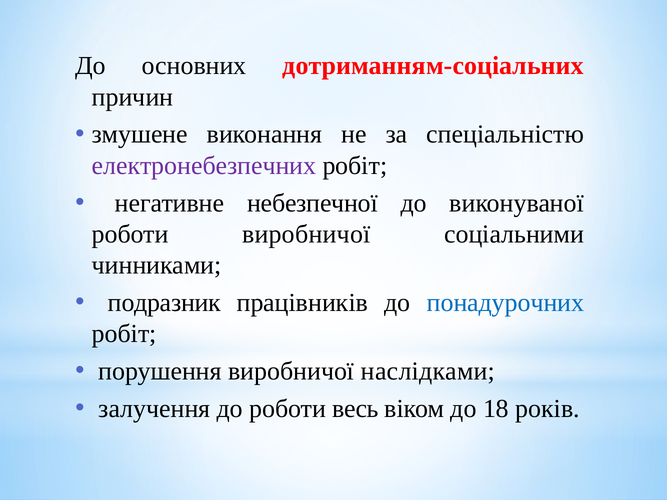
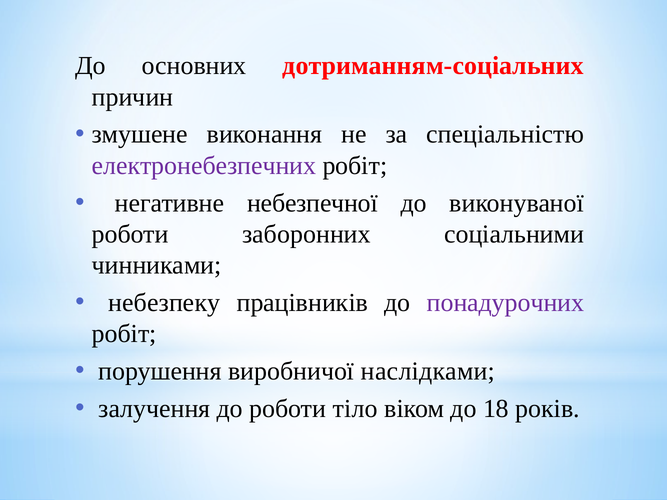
роботи виробничої: виробничої -> заборонних (306, 234)
подразник: подразник -> небезпеку (164, 303)
понадурочних colour: blue -> purple (505, 303)
весь: весь -> тіло (355, 409)
